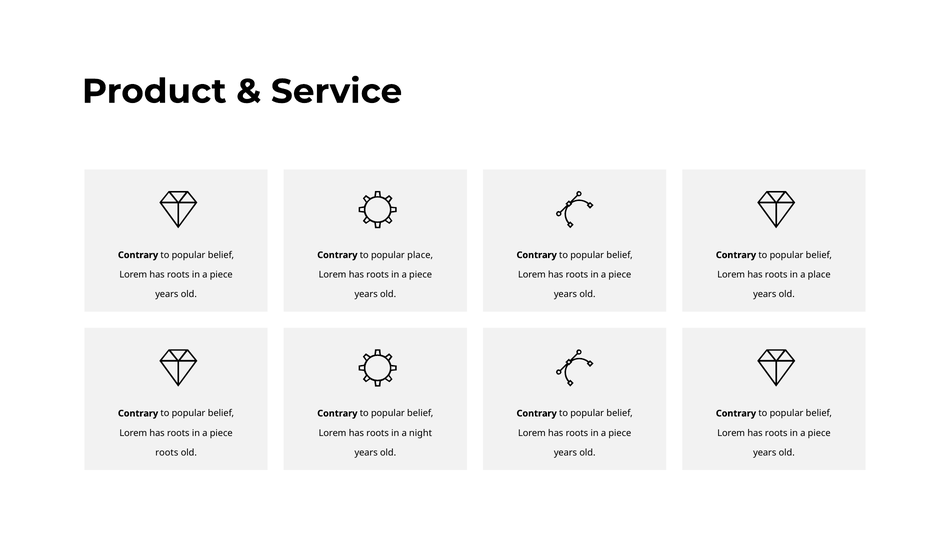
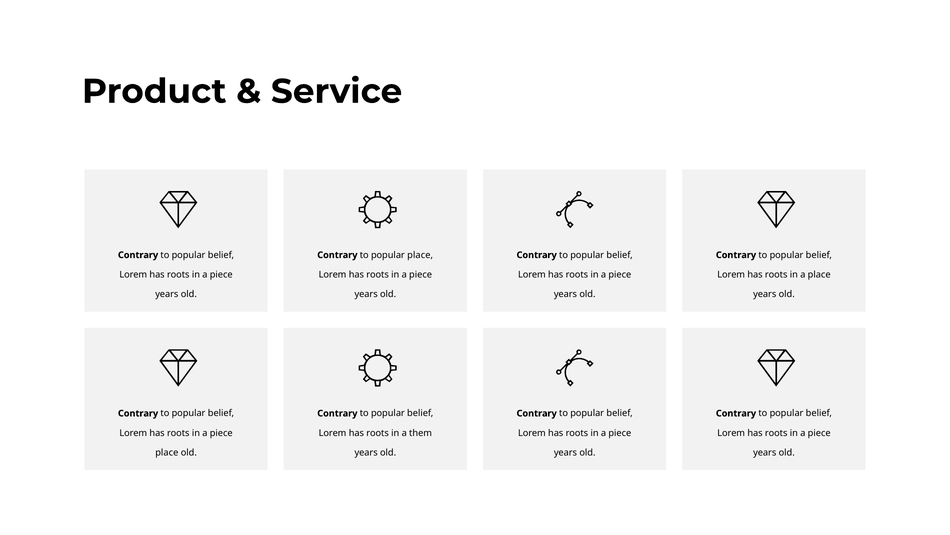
night: night -> them (421, 432)
roots: roots -> place (167, 452)
